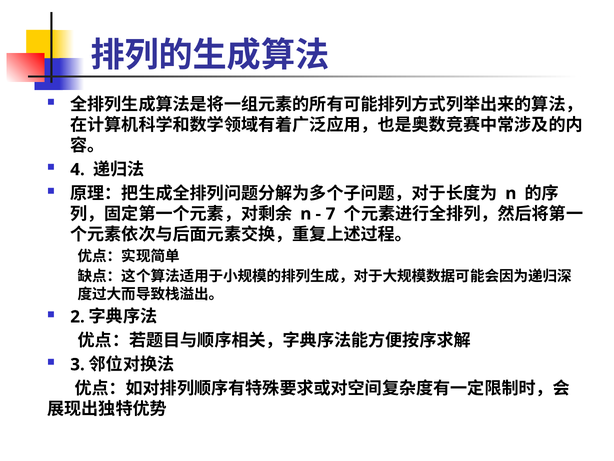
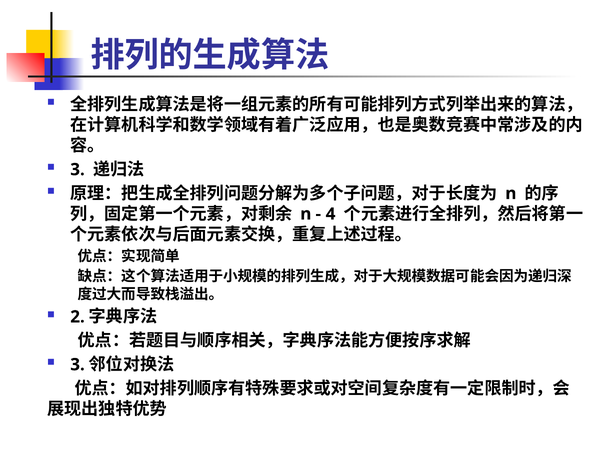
4: 4 -> 3 (78, 169)
7: 7 -> 4 (331, 214)
